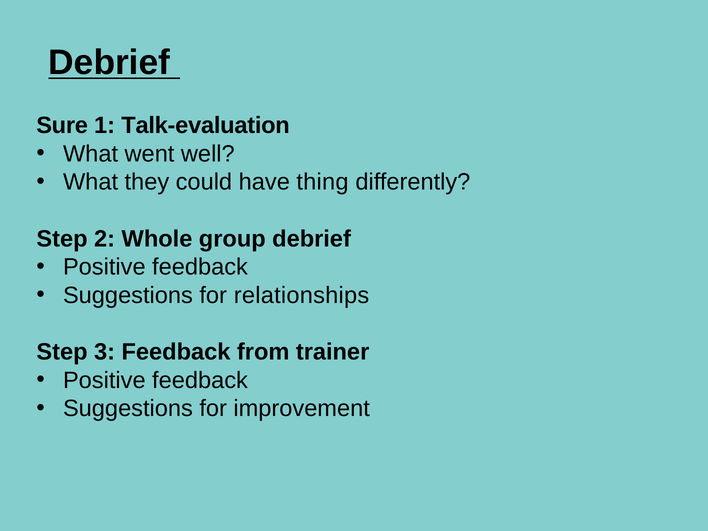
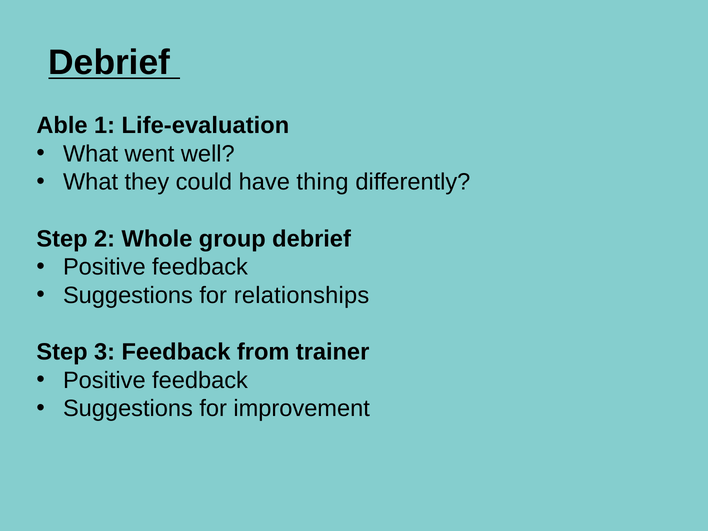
Sure: Sure -> Able (62, 125)
Talk-evaluation: Talk-evaluation -> Life-evaluation (205, 125)
